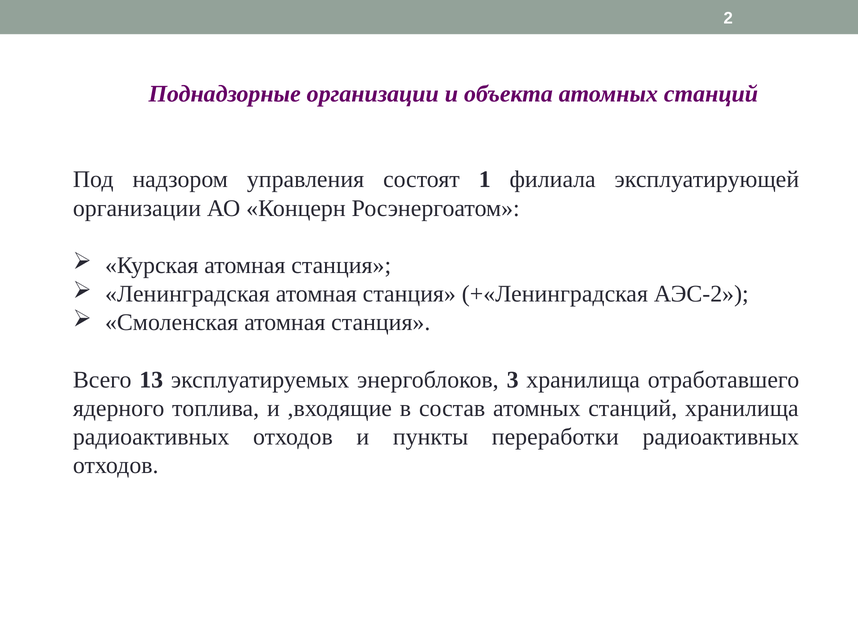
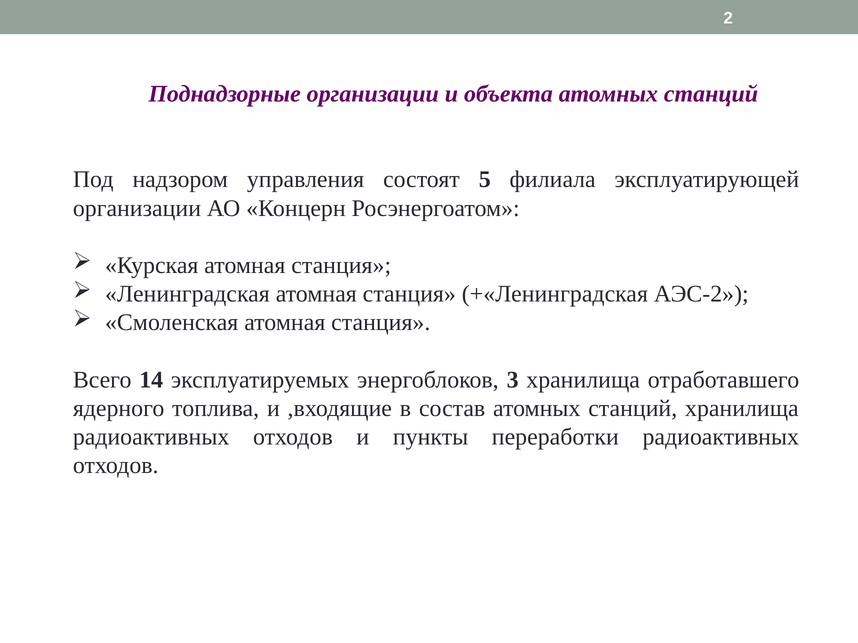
1: 1 -> 5 (485, 180)
13: 13 -> 14 (151, 380)
